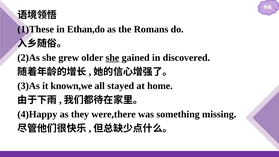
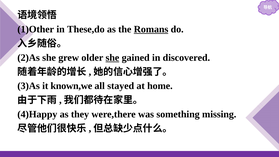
1)These: 1)These -> 1)Other (36, 29)
Ethan,do: Ethan,do -> These,do (86, 29)
Romans underline: none -> present (151, 29)
